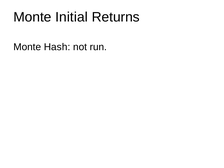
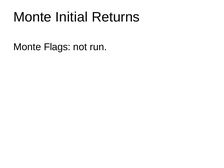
Hash: Hash -> Flags (57, 47)
